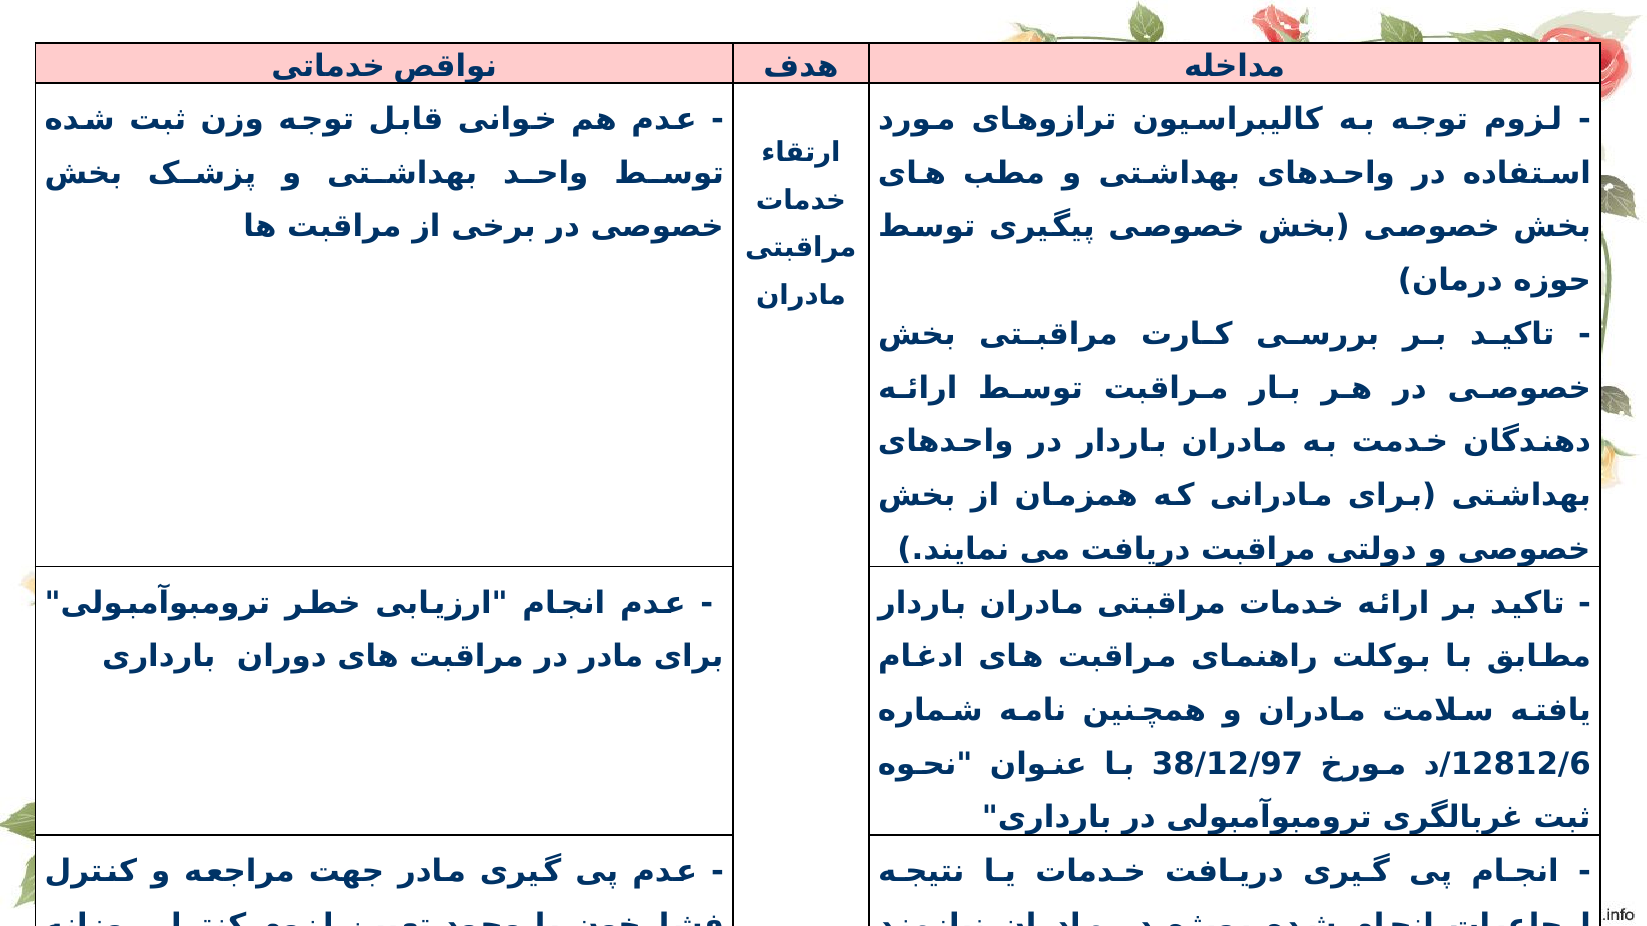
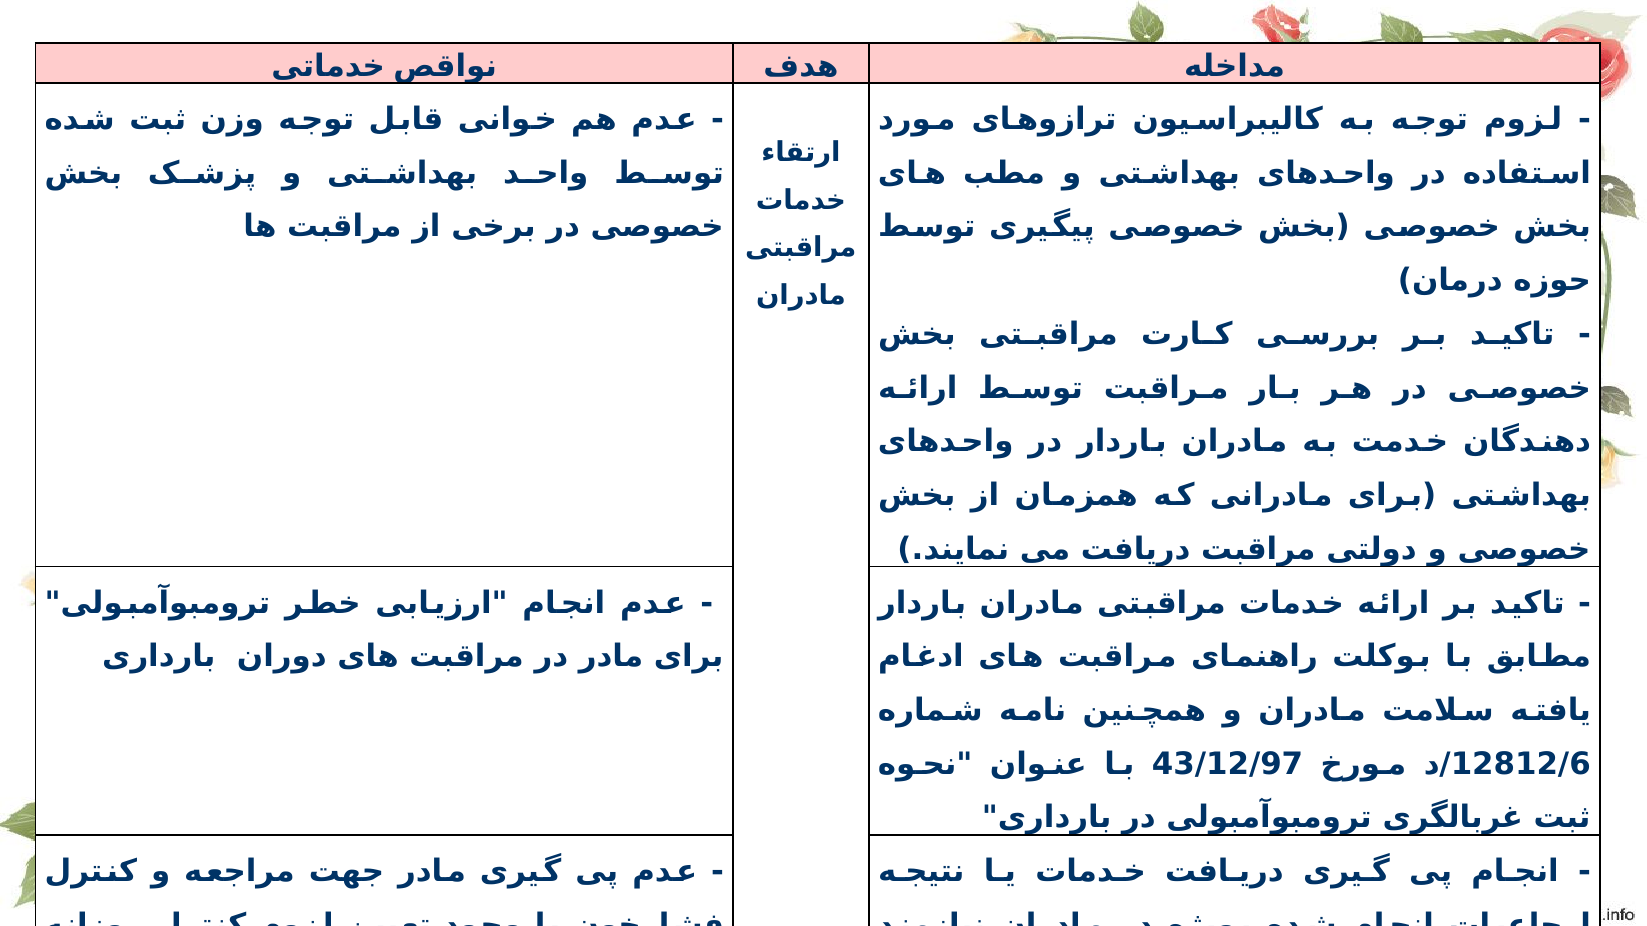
38/12/97: 38/12/97 -> 43/12/97 (1228, 764)
